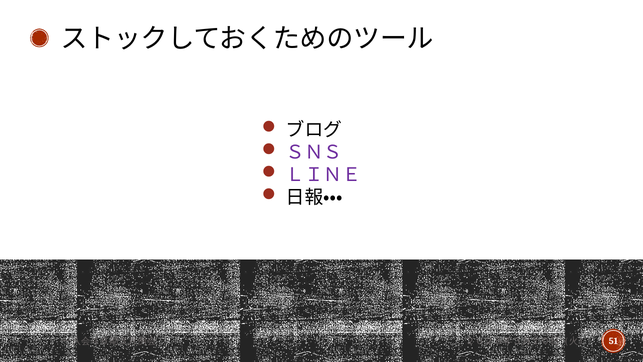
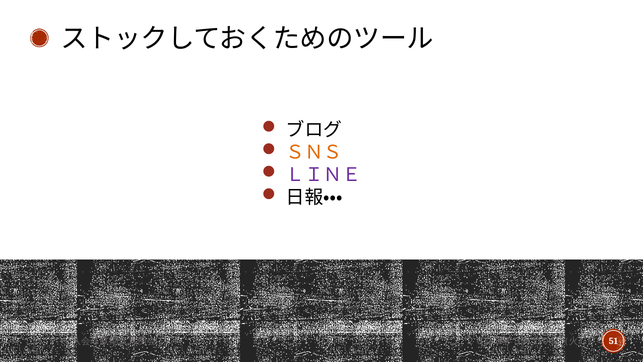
ＳＮＳ colour: purple -> orange (314, 152)
